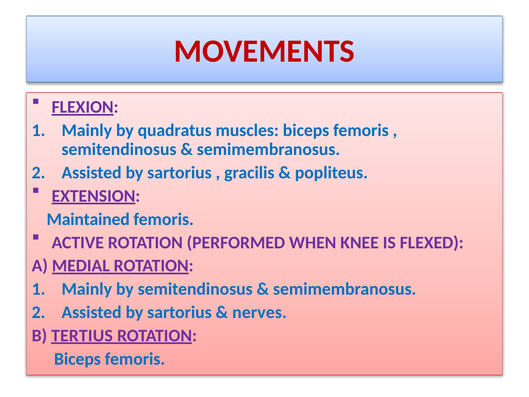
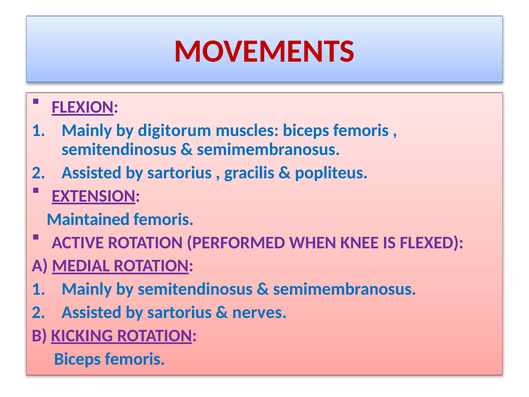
quadratus: quadratus -> digitorum (175, 130)
TERTIUS: TERTIUS -> KICKING (82, 335)
